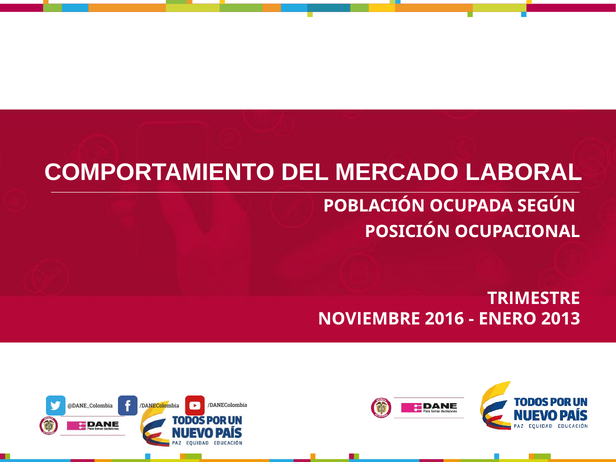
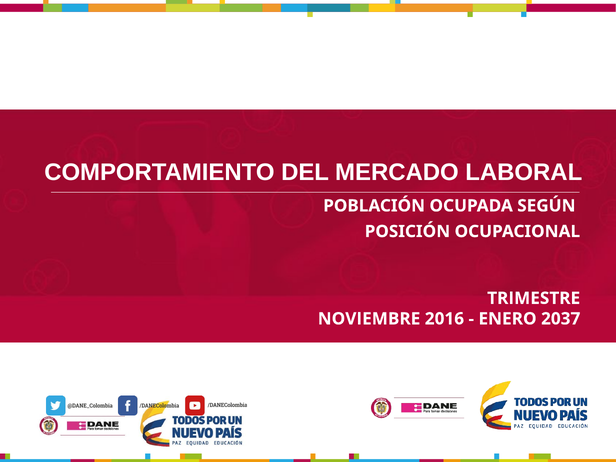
2013: 2013 -> 2037 (561, 319)
